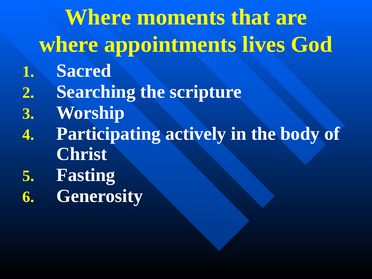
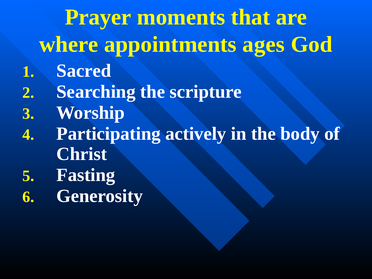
Where: Where -> Prayer (98, 17)
lives: lives -> ages (264, 44)
